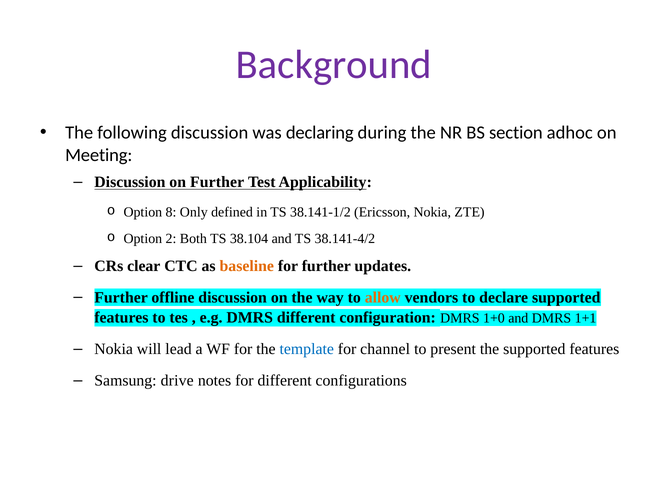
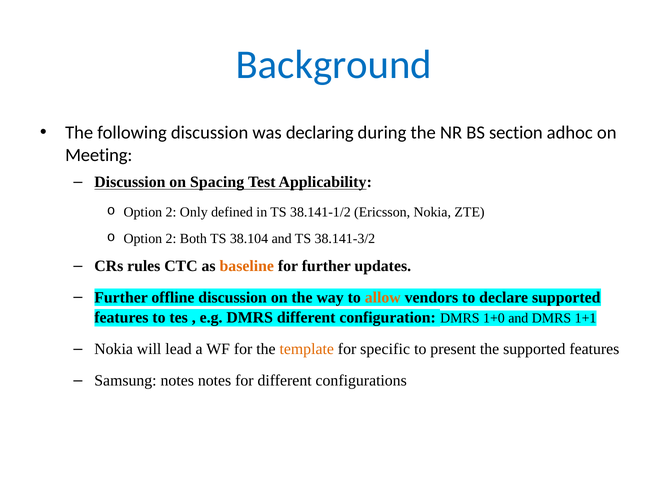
Background colour: purple -> blue (334, 65)
on Further: Further -> Spacing (217, 182)
8: 8 -> 2 (171, 212)
38.141-4/2: 38.141-4/2 -> 38.141-3/2 (345, 238)
clear: clear -> rules (144, 266)
template colour: blue -> orange (307, 349)
channel: channel -> specific (385, 349)
Samsung drive: drive -> notes (177, 381)
